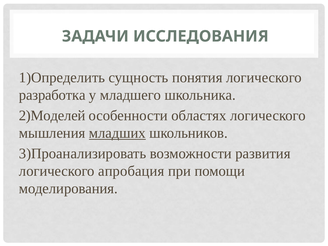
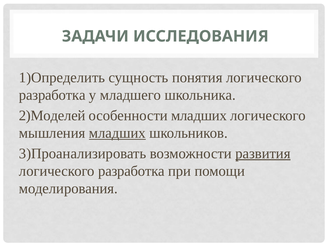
особенности областях: областях -> младших (199, 116)
развития underline: none -> present (263, 153)
апробация: апробация -> разработка (131, 171)
